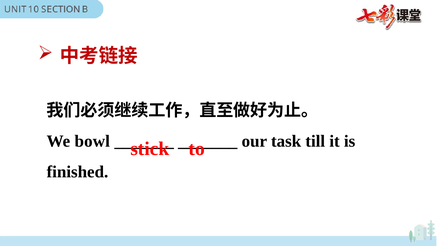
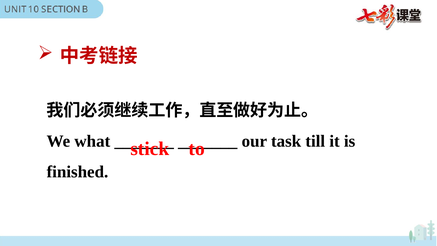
bowl: bowl -> what (92, 141)
